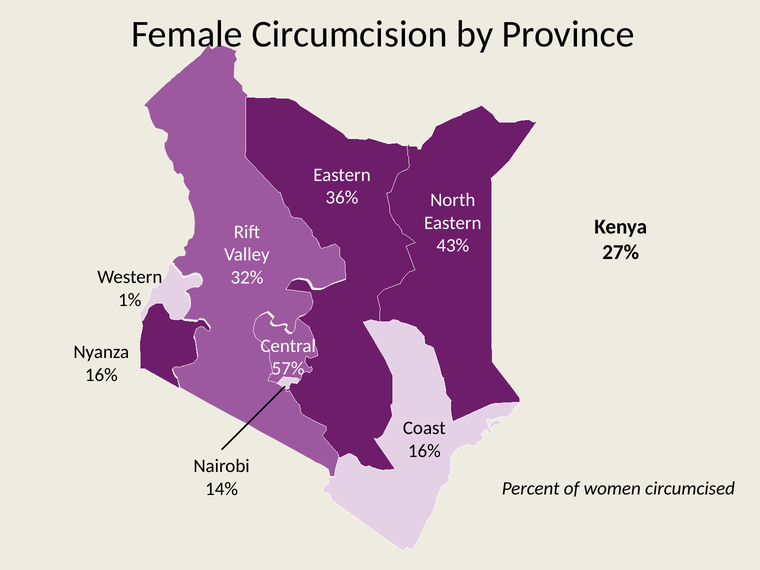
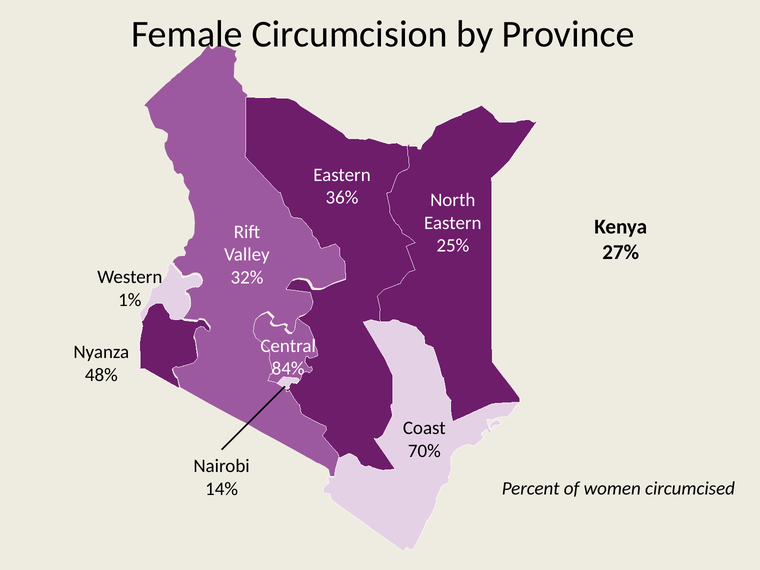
43%: 43% -> 25% (453, 246)
57%: 57% -> 84% (288, 369)
16%: 16% -> 48% (101, 375)
16%: 16% -> 70% (424, 451)
